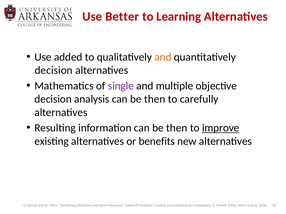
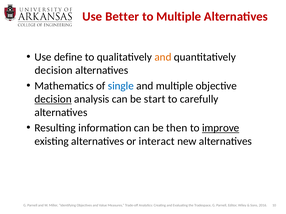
to Learning: Learning -> Multiple (179, 17)
added: added -> define (68, 57)
single colour: purple -> blue (121, 86)
decision underline: none -> present (53, 99)
analysis can be then: then -> start (155, 99)
benefits: benefits -> interact (157, 142)
